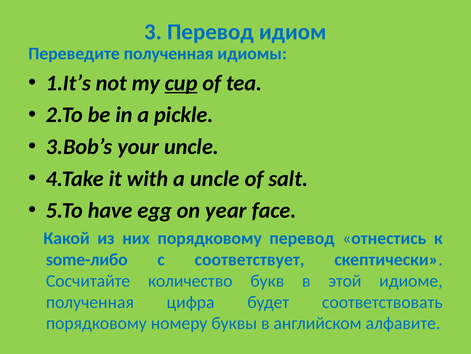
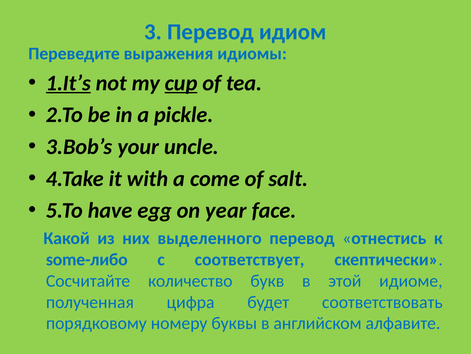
Переведите полученная: полученная -> выражения (169, 54)
1.It’s underline: none -> present (68, 83)
a uncle: uncle -> come (215, 178)
них порядковому: порядковому -> выделенного (210, 238)
